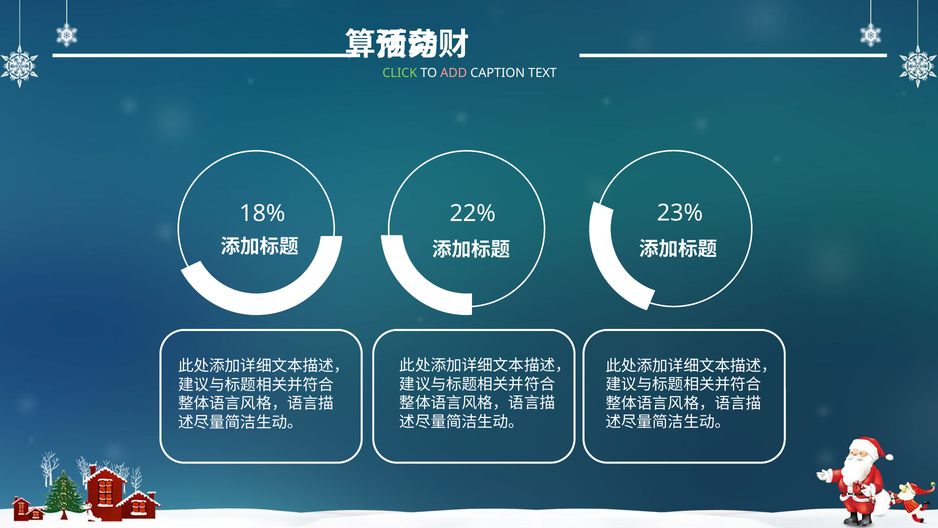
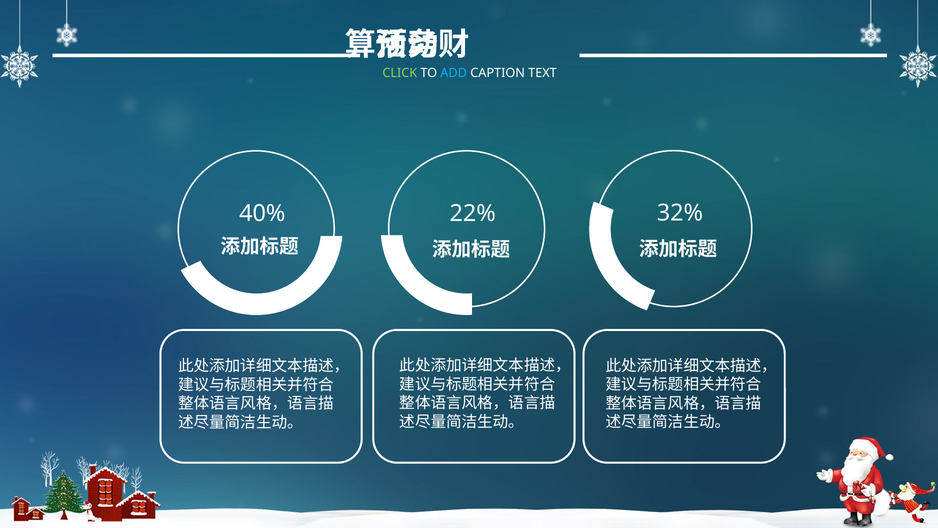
ADD colour: pink -> light blue (454, 73)
23%: 23% -> 32% (680, 213)
18%: 18% -> 40% (262, 213)
